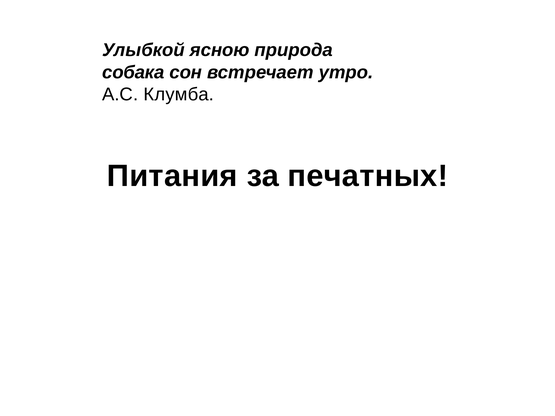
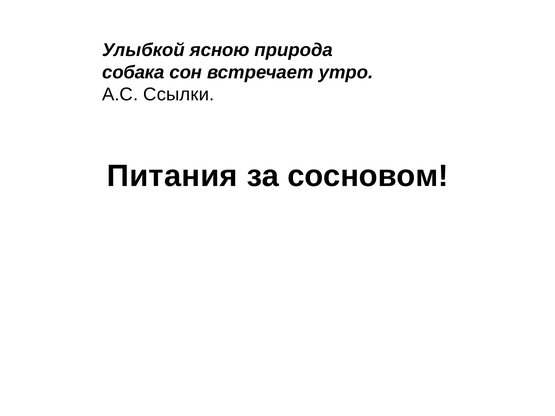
Клумба: Клумба -> Ссылки (179, 95)
печатных: печатных -> сосновом (368, 176)
